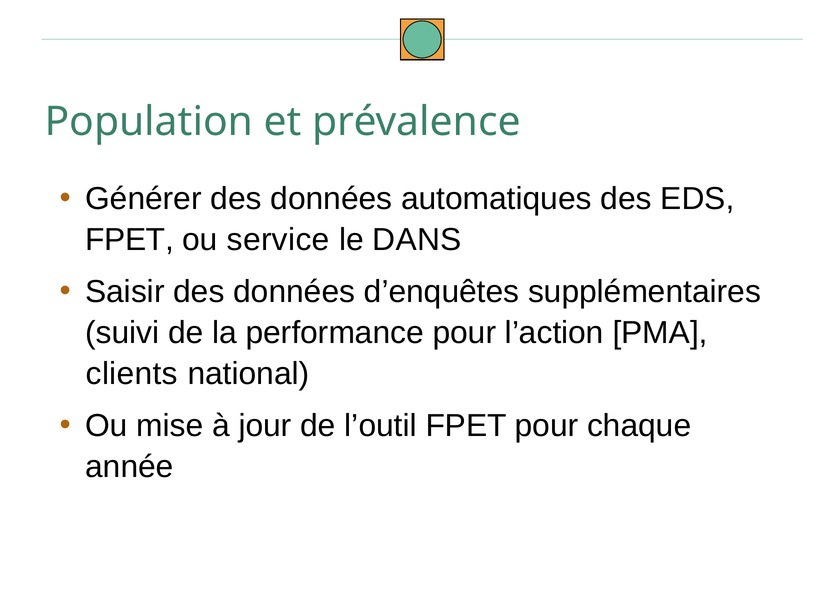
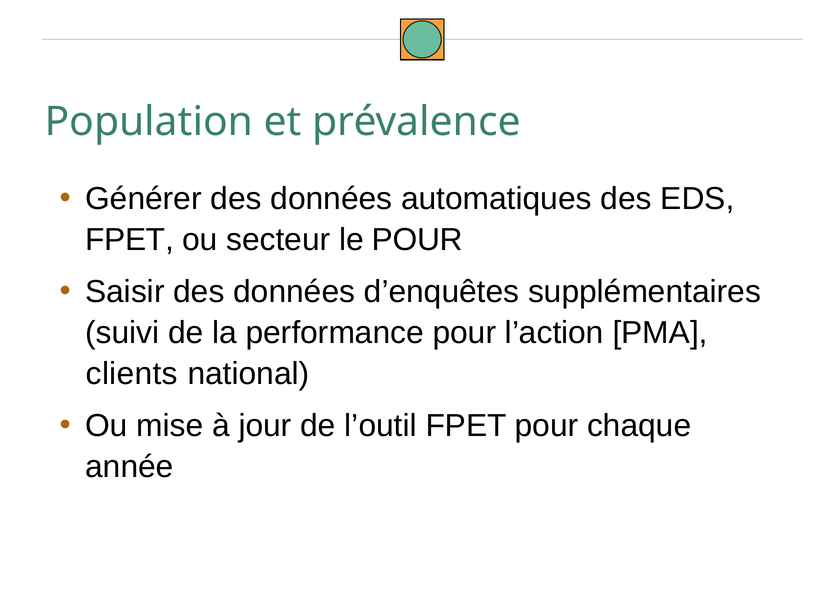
service: service -> secteur (278, 240)
le DANS: DANS -> POUR (417, 240)
